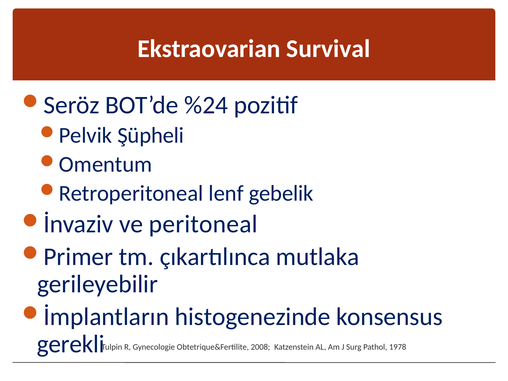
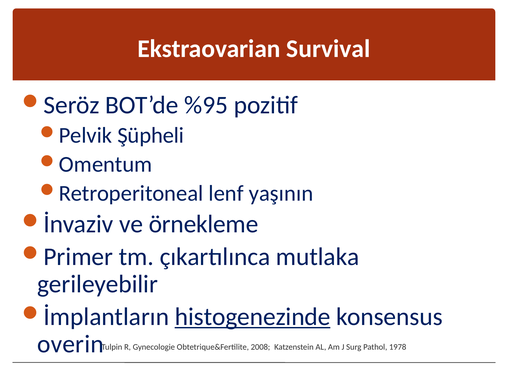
%24: %24 -> %95 (206, 105)
gebelik: gebelik -> yaşının (281, 193)
peritoneal: peritoneal -> örnekleme (204, 224)
histogenezinde underline: none -> present (253, 317)
gerekli: gerekli -> overin (70, 344)
